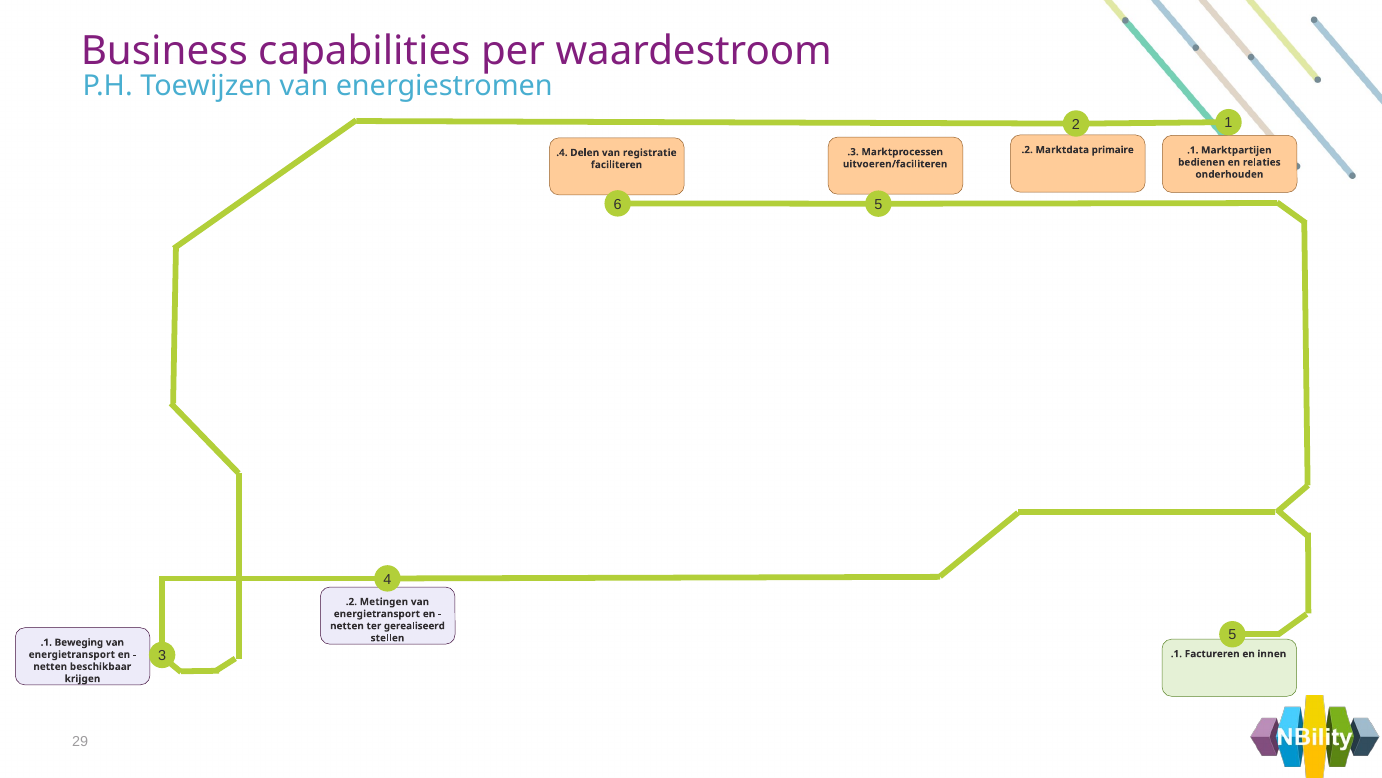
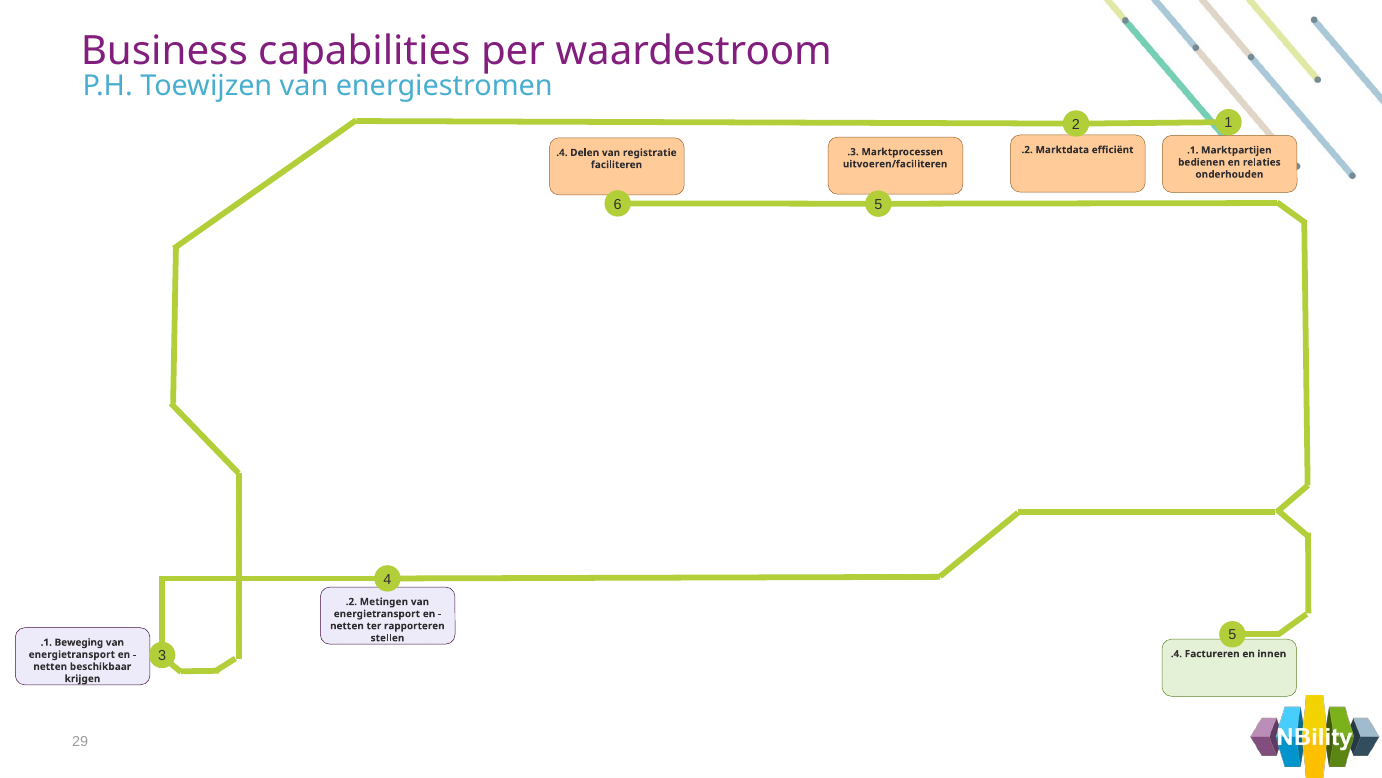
primaire: primaire -> efficiënt (1113, 150)
gerealiseerd: gerealiseerd -> rapporteren (414, 625)
.1: .1 -> .4 (1176, 653)
